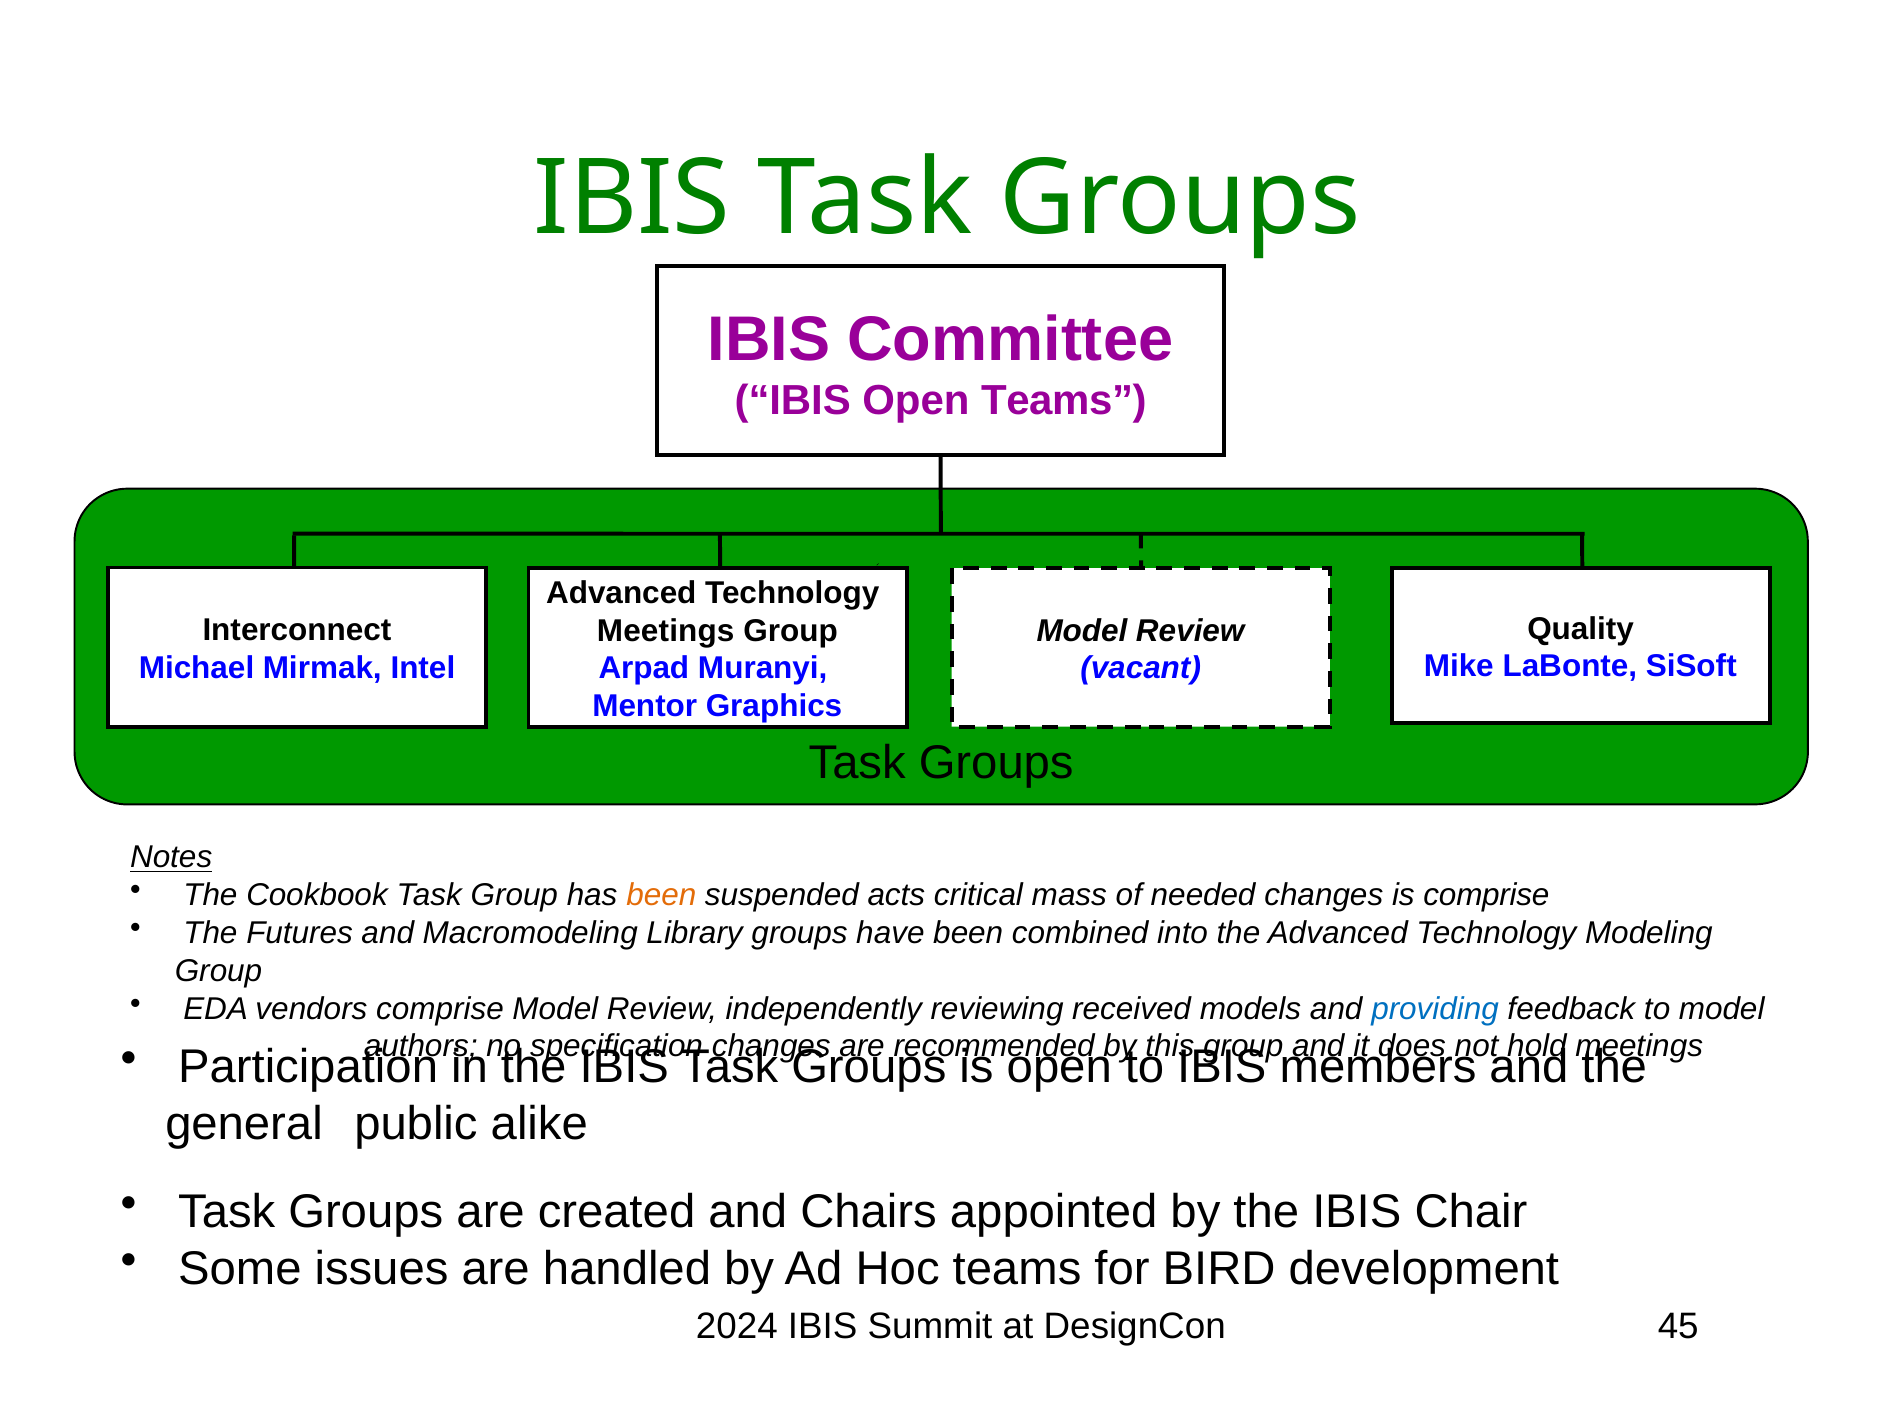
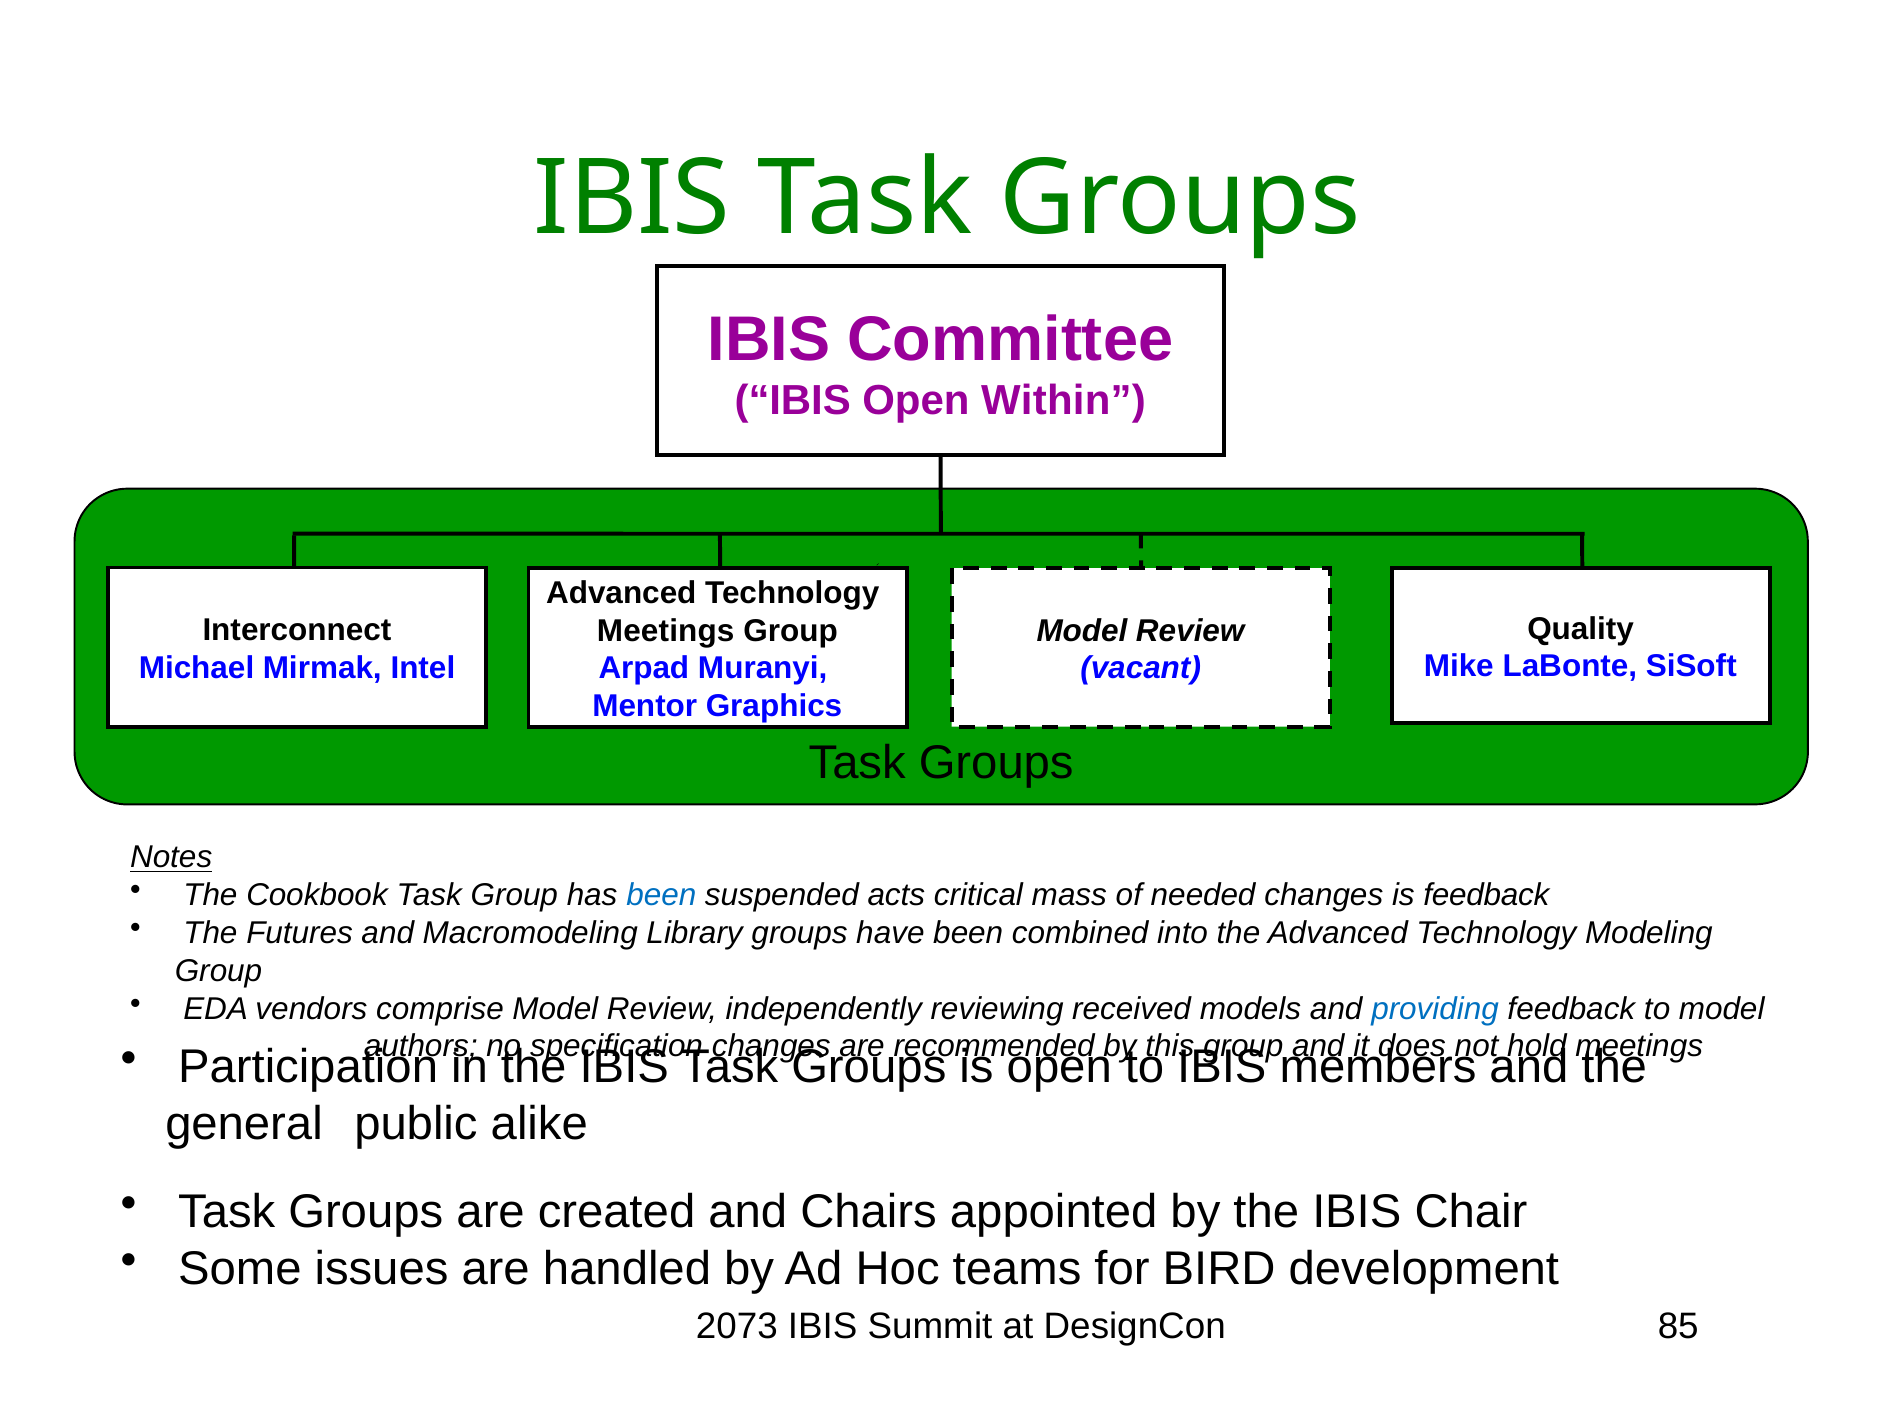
Open Teams: Teams -> Within (1064, 401)
been colour: orange -> blue (661, 896)
is comprise: comprise -> feedback (1486, 896)
2024: 2024 -> 2073 (737, 1326)
45: 45 -> 85 (1678, 1326)
